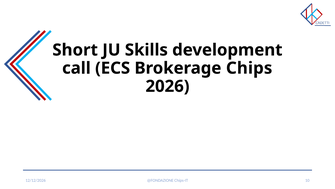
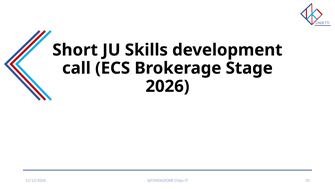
Chips: Chips -> Stage (249, 68)
